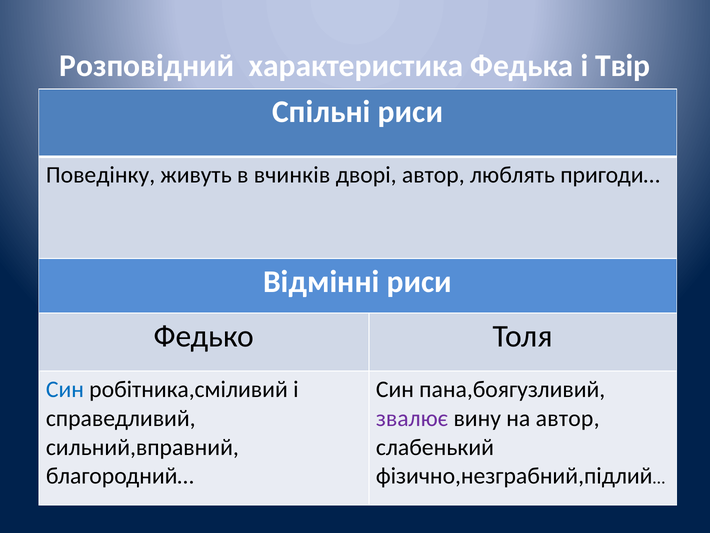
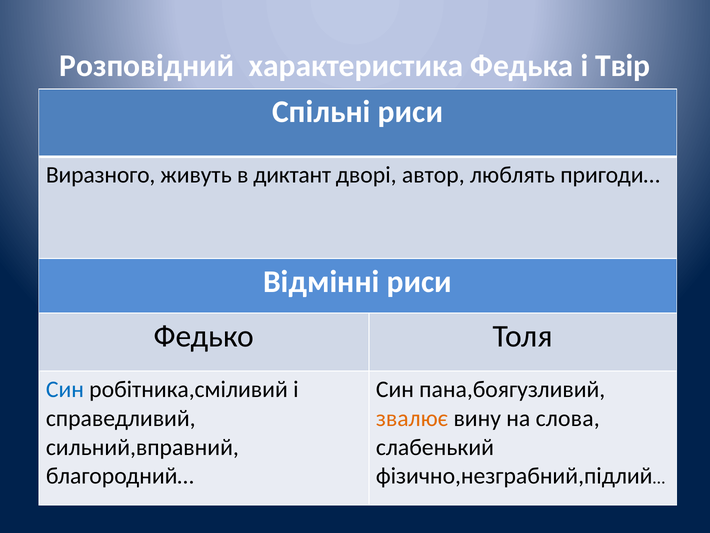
Поведінку: Поведінку -> Виразного (101, 175)
вчинків: вчинків -> диктант (292, 175)
звалює colour: purple -> orange (412, 418)
на автор: автор -> слова (568, 418)
